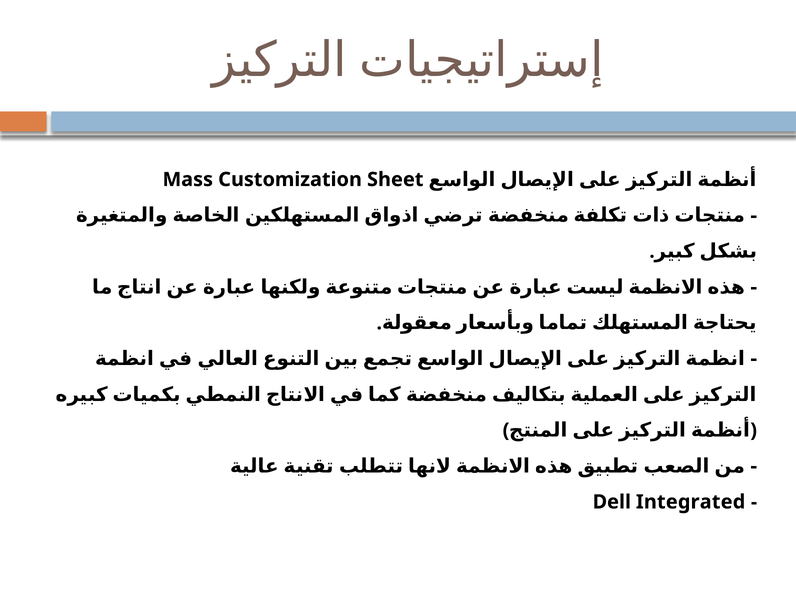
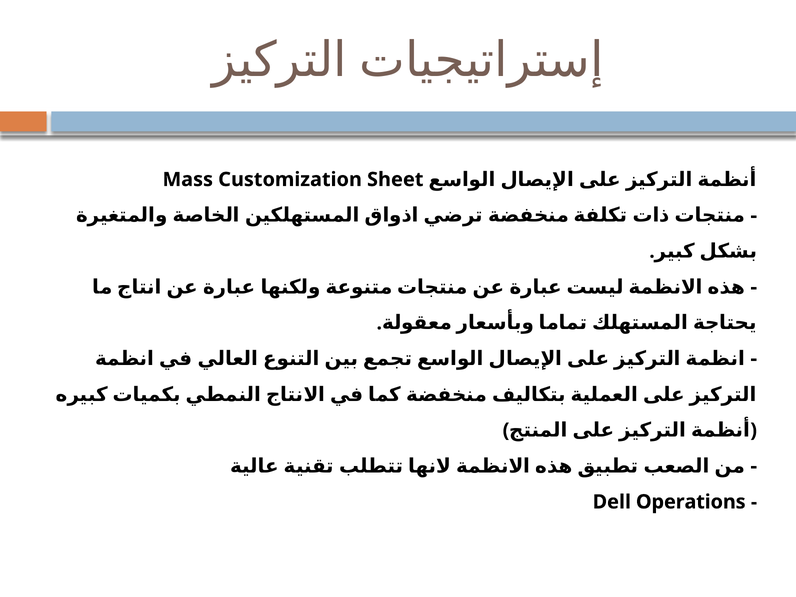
Integrated: Integrated -> Operations (691, 502)
